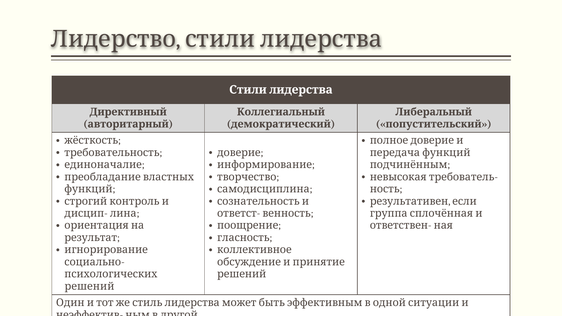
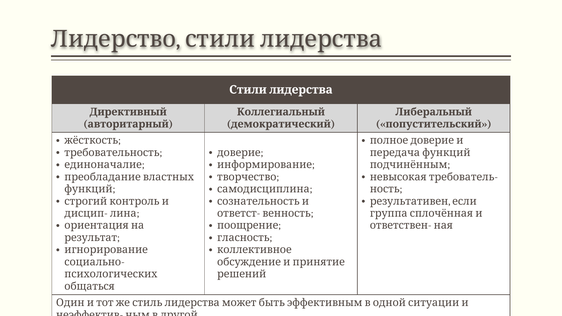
решений: решений -> общаться (90, 286)
